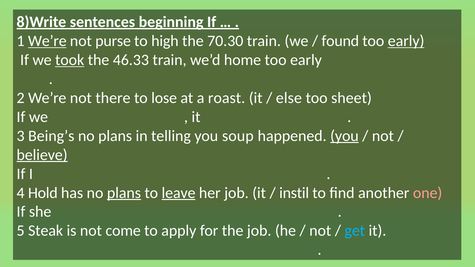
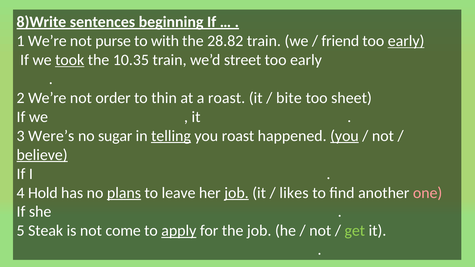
We’re underline: present -> none (47, 41)
high: high -> with (165, 41)
70.30: 70.30 -> 28.82 (225, 41)
found: found -> friend (340, 41)
46.33: 46.33 -> 10.35 (131, 60)
home: home -> street (243, 60)
there: there -> order (113, 98)
lose: lose -> thin (164, 98)
else: else -> bite (289, 98)
Being’s: Being’s -> Were’s (51, 136)
plans: plans -> sugar (115, 136)
telling underline: none -> present (171, 136)
you soup: soup -> roast (238, 136)
leave underline: present -> none (179, 193)
job underline: none -> present (237, 193)
instil: instil -> likes (294, 193)
apply underline: none -> present (179, 231)
get colour: light blue -> light green (355, 231)
